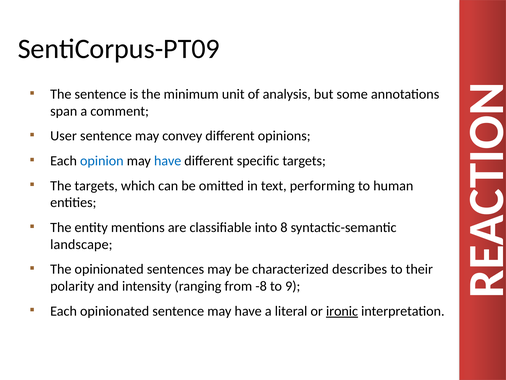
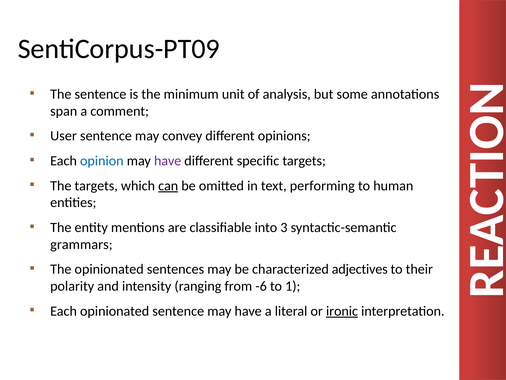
have colour: blue -> purple (168, 161)
can underline: none -> present (168, 186)
8: 8 -> 3 (284, 227)
landscape: landscape -> grammars (81, 244)
describes: describes -> adjectives (360, 269)
-8: -8 -> -6 (261, 286)
9: 9 -> 1 (293, 286)
